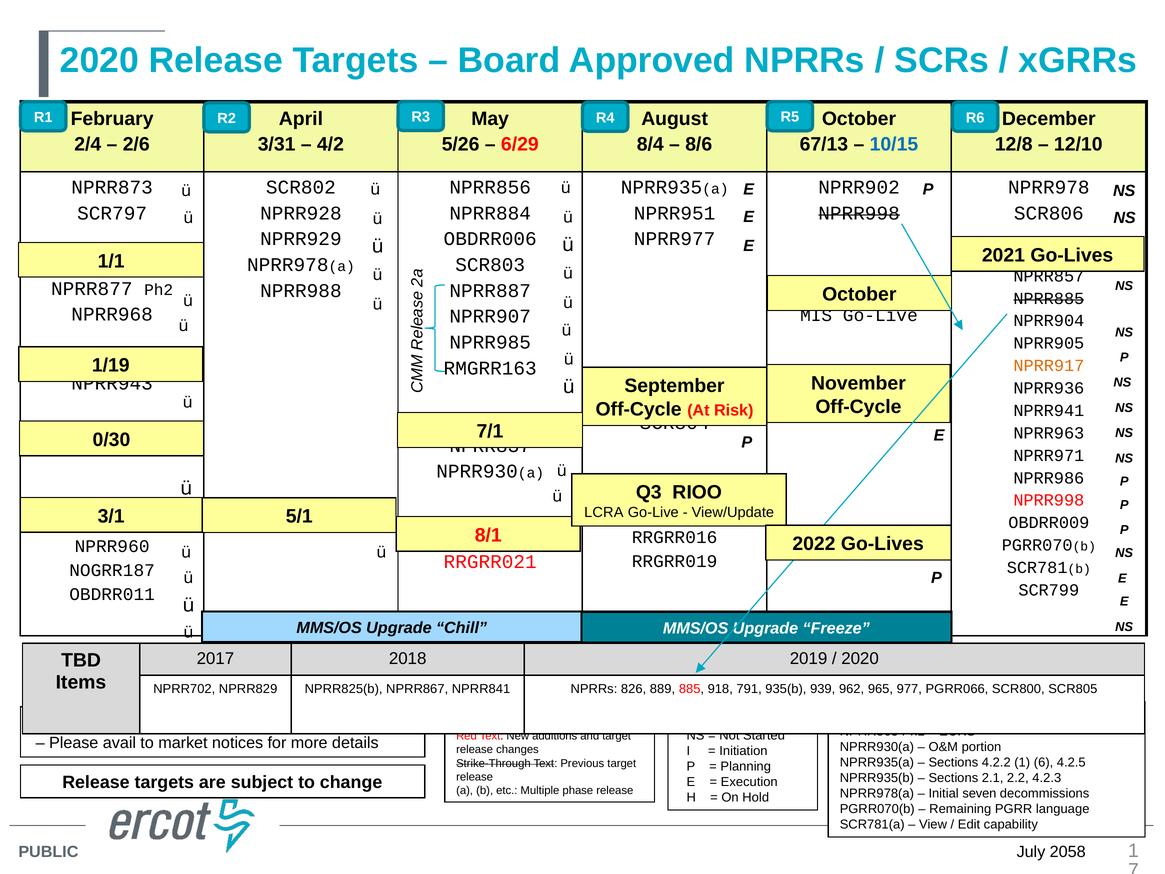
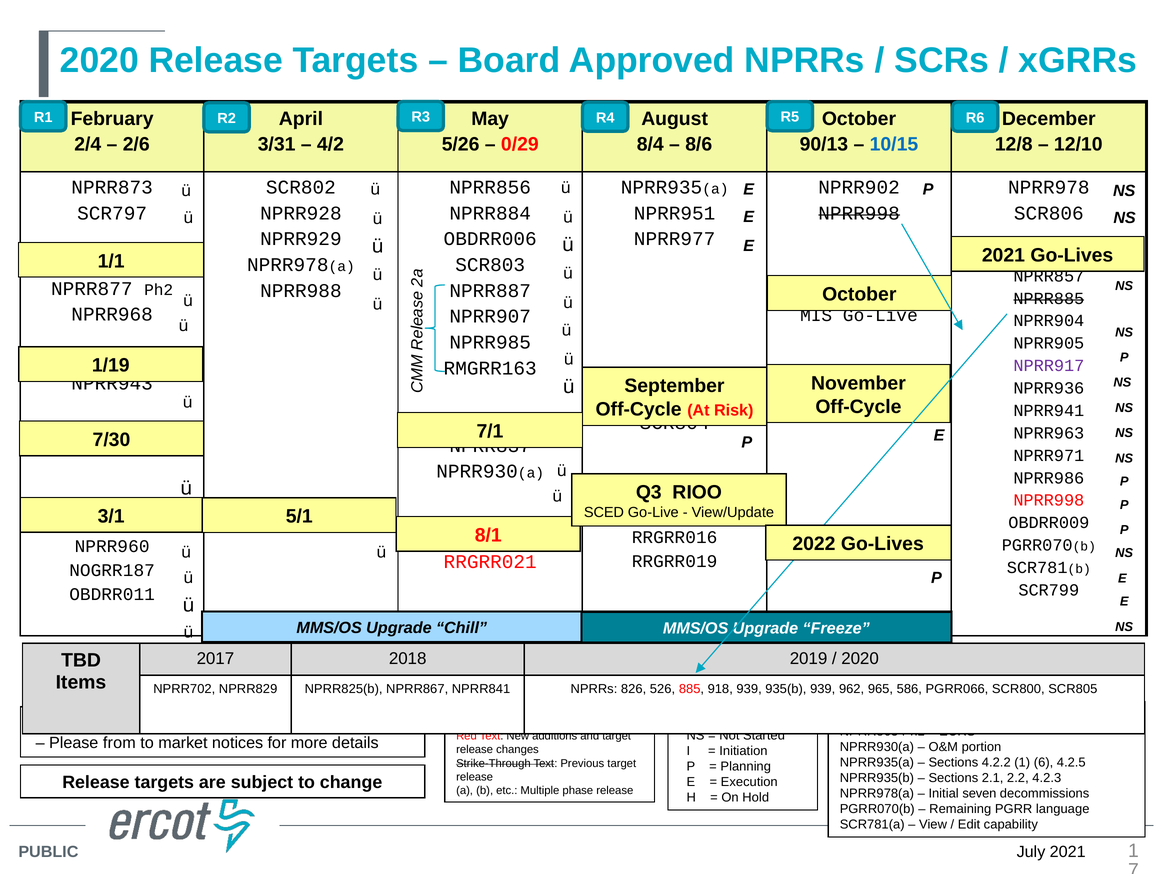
6/29: 6/29 -> 0/29 (520, 144)
67/13: 67/13 -> 90/13 (824, 144)
NPRR917 colour: orange -> purple (1049, 366)
0/30: 0/30 -> 7/30 (111, 440)
LCRA: LCRA -> SCED (604, 512)
889: 889 -> 526 (662, 689)
918 791: 791 -> 939 (749, 689)
977: 977 -> 586 (909, 689)
Please avail: avail -> from (119, 743)
2058: 2058 -> 2021 (1068, 851)
